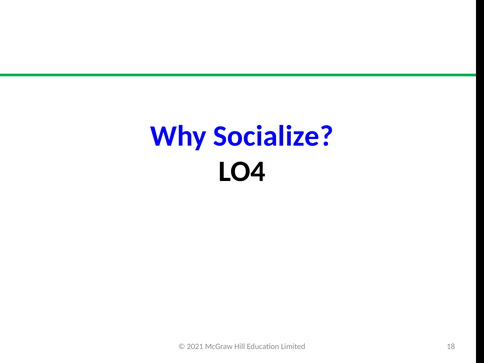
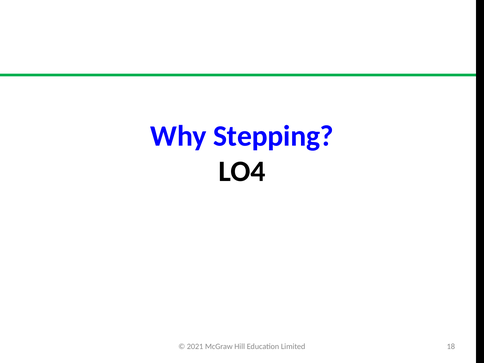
Socialize: Socialize -> Stepping (273, 136)
